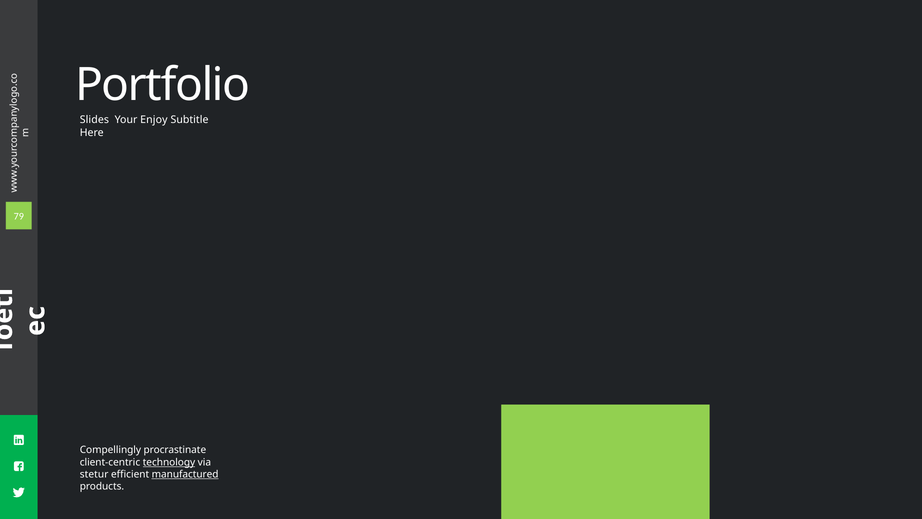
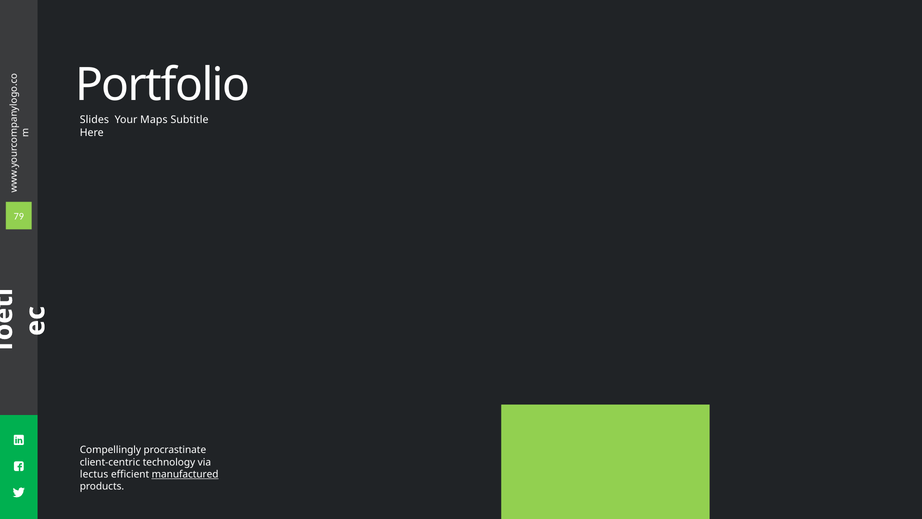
Enjoy: Enjoy -> Maps (154, 120)
technology underline: present -> none (169, 462)
stetur: stetur -> lectus (94, 474)
